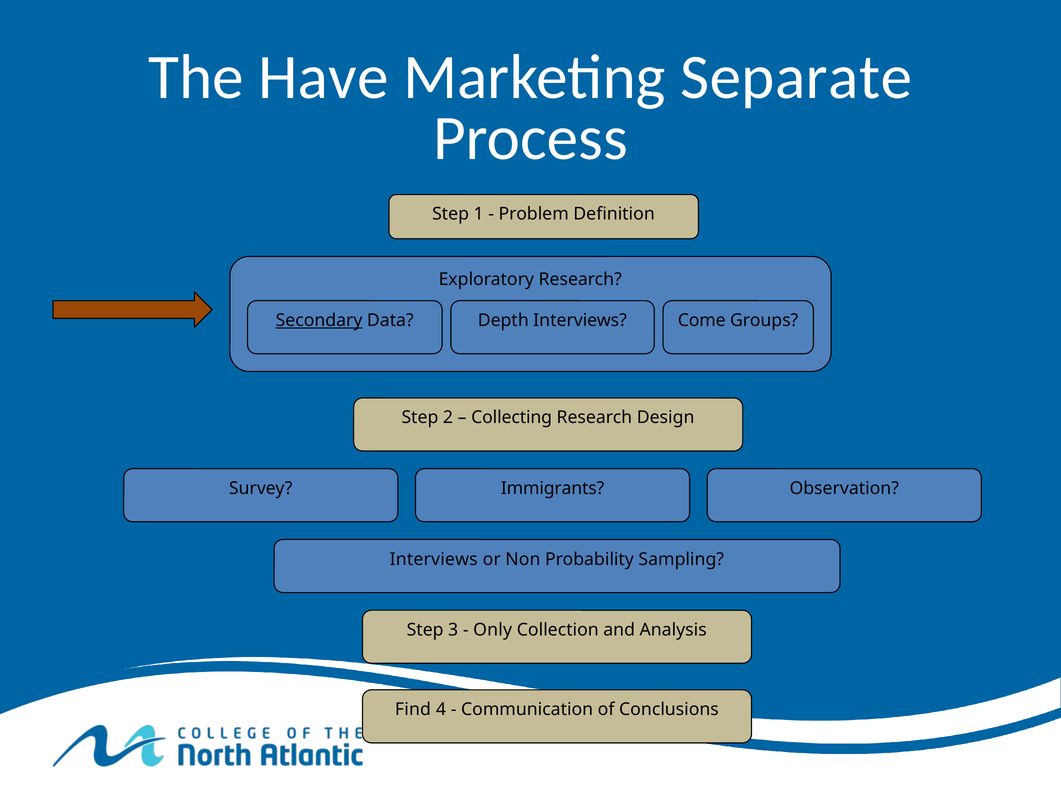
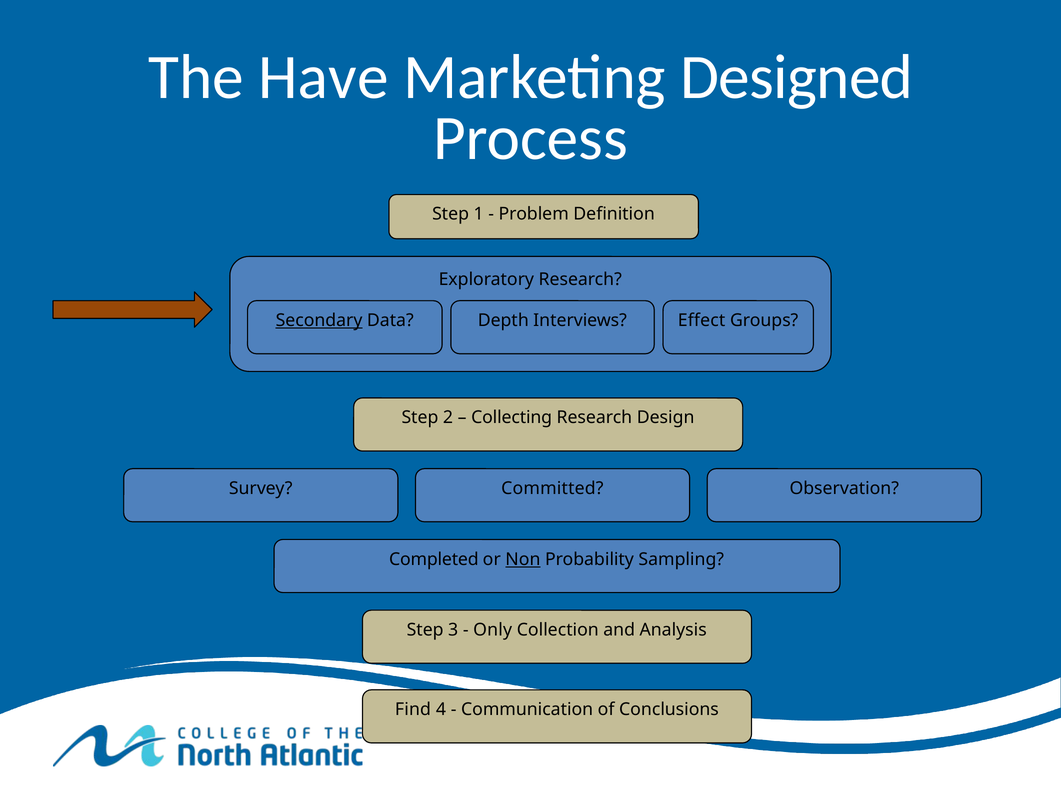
Separate: Separate -> Designed (797, 77)
Come: Come -> Effect (702, 320)
Immigrants: Immigrants -> Committed (552, 488)
Interviews: Interviews -> Completed (434, 559)
Non underline: none -> present (523, 559)
